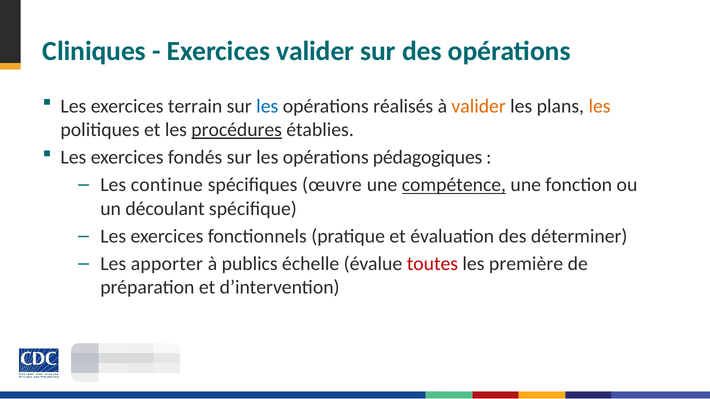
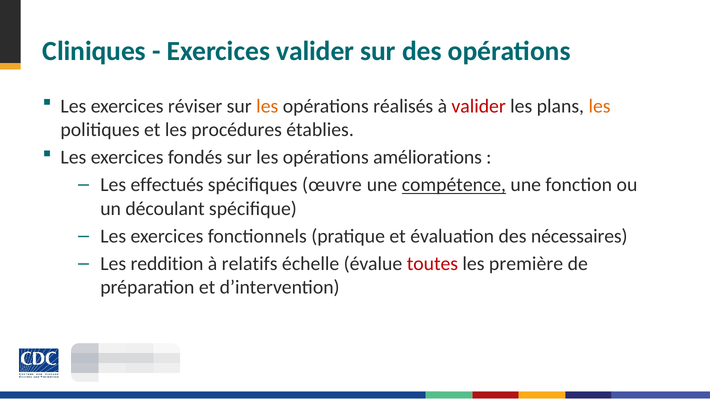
terrain: terrain -> réviser (195, 106)
les colour: blue -> orange (267, 106)
valider colour: orange -> red (479, 106)
procédures underline: present -> none (237, 130)
pédagogiques: pédagogiques -> améliorations (428, 157)
continue: continue -> effectués (167, 185)
déterminer: déterminer -> nécessaires (579, 236)
apporter: apporter -> reddition (167, 264)
publics: publics -> relatifs (250, 264)
